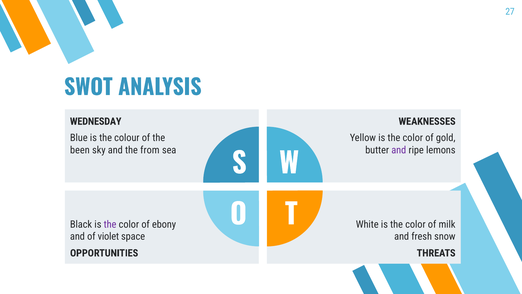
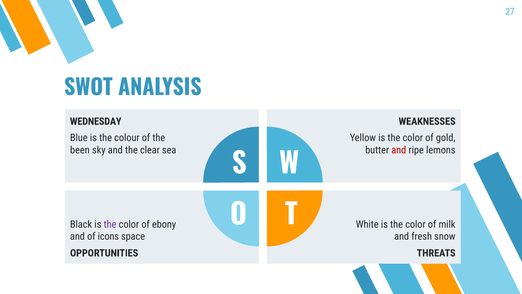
from: from -> clear (150, 150)
and colour: purple -> red (399, 150)
violet: violet -> icons (108, 236)
